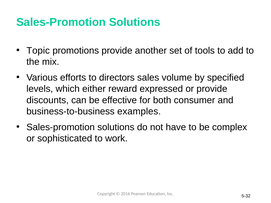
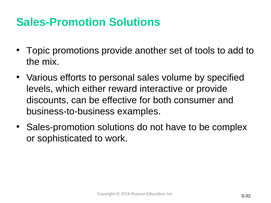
directors: directors -> personal (117, 78)
expressed: expressed -> interactive (161, 89)
